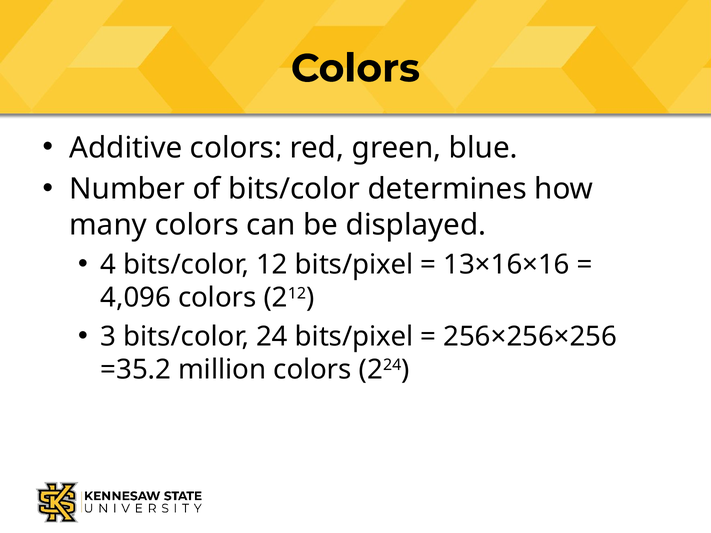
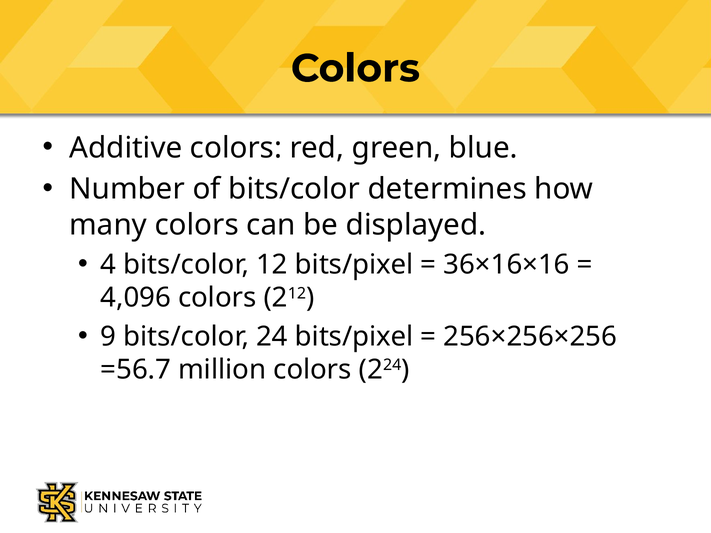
13×16×16: 13×16×16 -> 36×16×16 (507, 265)
3: 3 -> 9 (108, 337)
=35.2: =35.2 -> =56.7 (136, 370)
